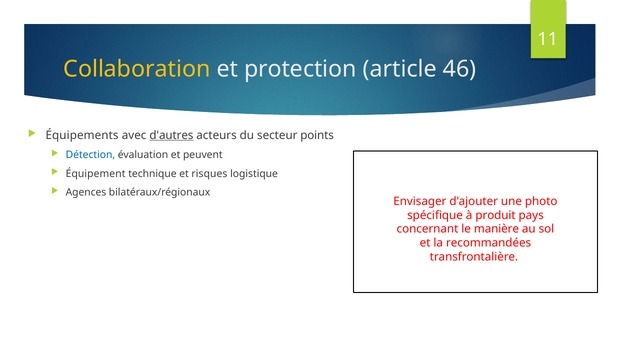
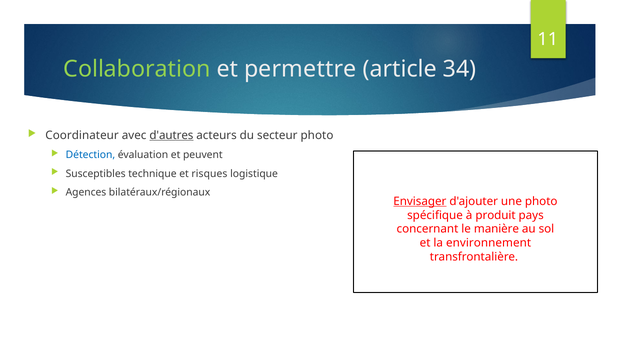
Collaboration colour: yellow -> light green (137, 69)
protection: protection -> permettre (300, 69)
46: 46 -> 34 (460, 69)
Équipements: Équipements -> Coordinateur (82, 135)
secteur points: points -> photo (317, 135)
Équipement: Équipement -> Susceptibles (96, 174)
Envisager underline: none -> present (420, 201)
recommandées: recommandées -> environnement (489, 243)
